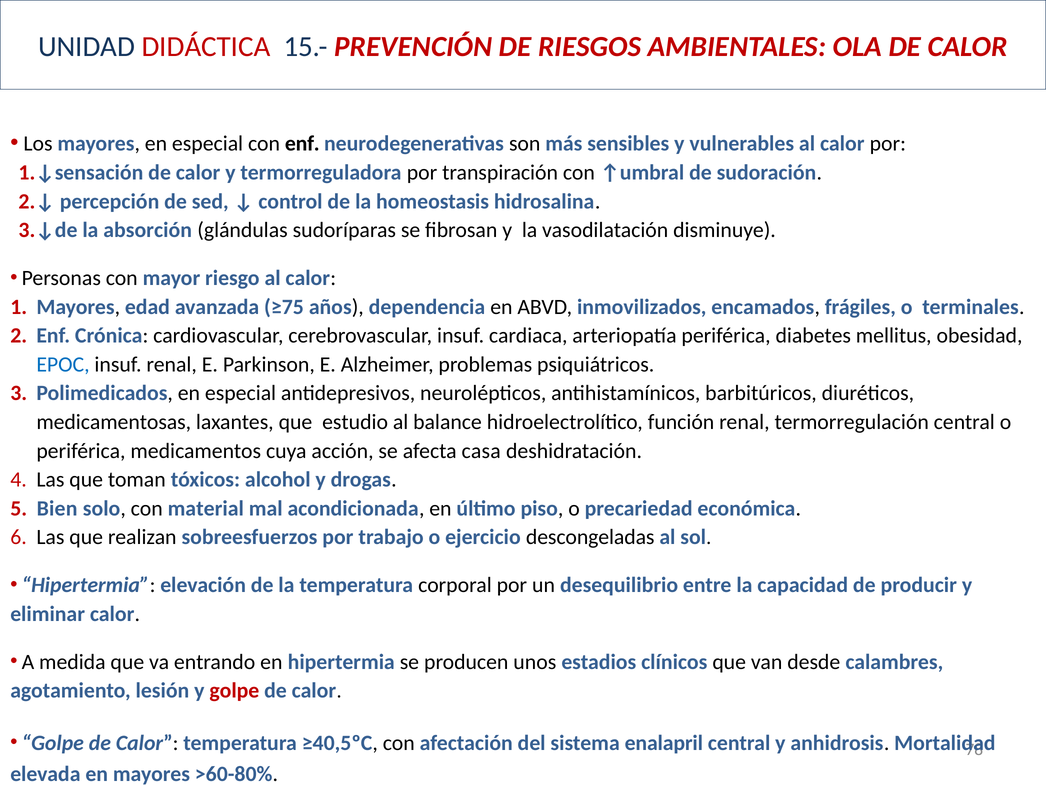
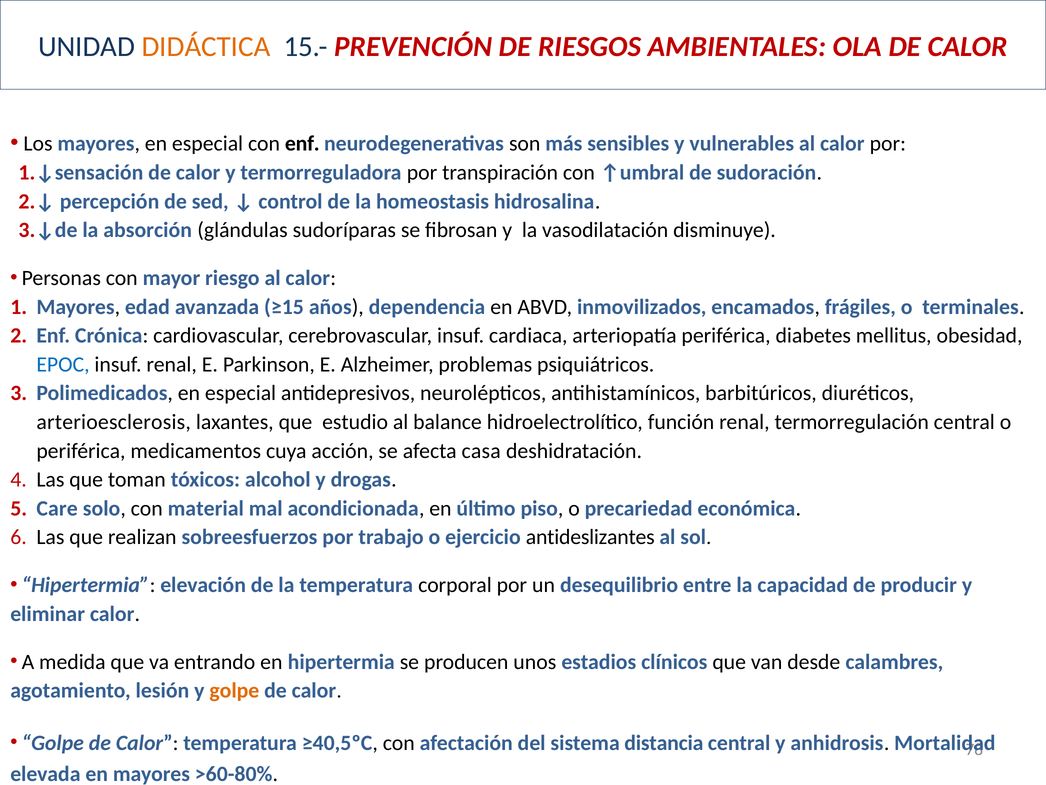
DIDÁCTICA colour: red -> orange (206, 47)
≥75: ≥75 -> ≥15 (284, 307)
medicamentosas: medicamentosas -> arterioesclerosis (114, 422)
Bien: Bien -> Care (57, 508)
descongeladas: descongeladas -> antideslizantes (590, 537)
golpe colour: red -> orange (234, 690)
enalapril: enalapril -> distancia (664, 742)
